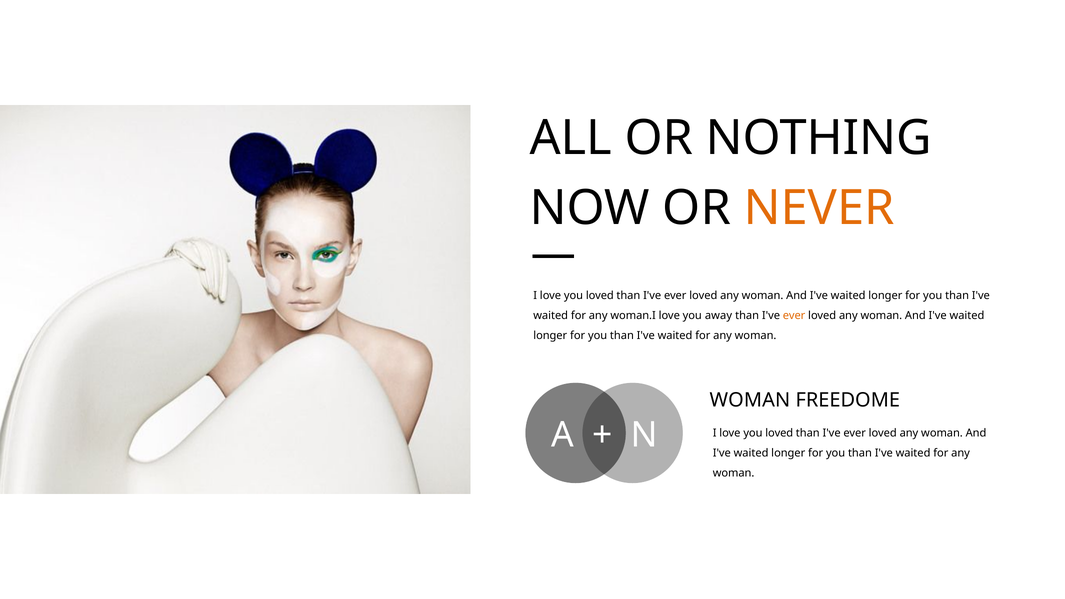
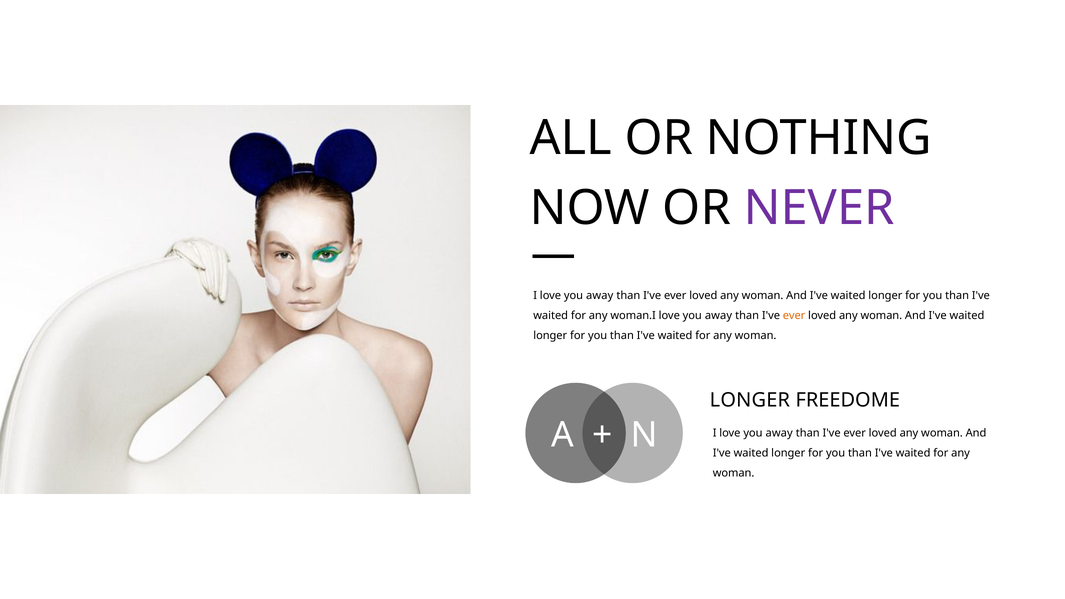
NEVER colour: orange -> purple (819, 208)
loved: loved -> away (600, 295)
WOMAN: WOMAN -> LONGER (750, 400)
loved: loved -> away (779, 433)
